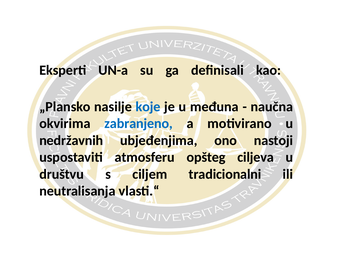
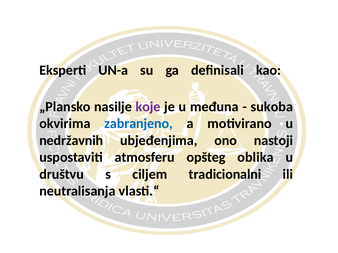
koje colour: blue -> purple (148, 107)
naučna: naučna -> sukoba (272, 107)
ciljeva: ciljeva -> oblika (256, 158)
